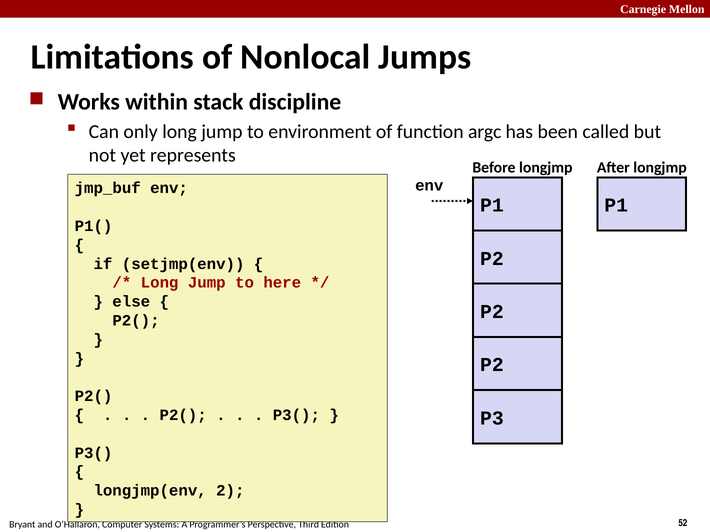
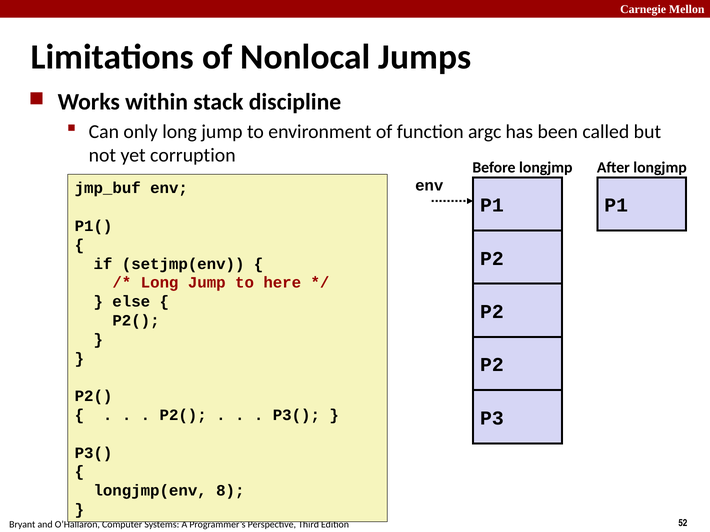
represents: represents -> corruption (193, 156)
2: 2 -> 8 (230, 491)
